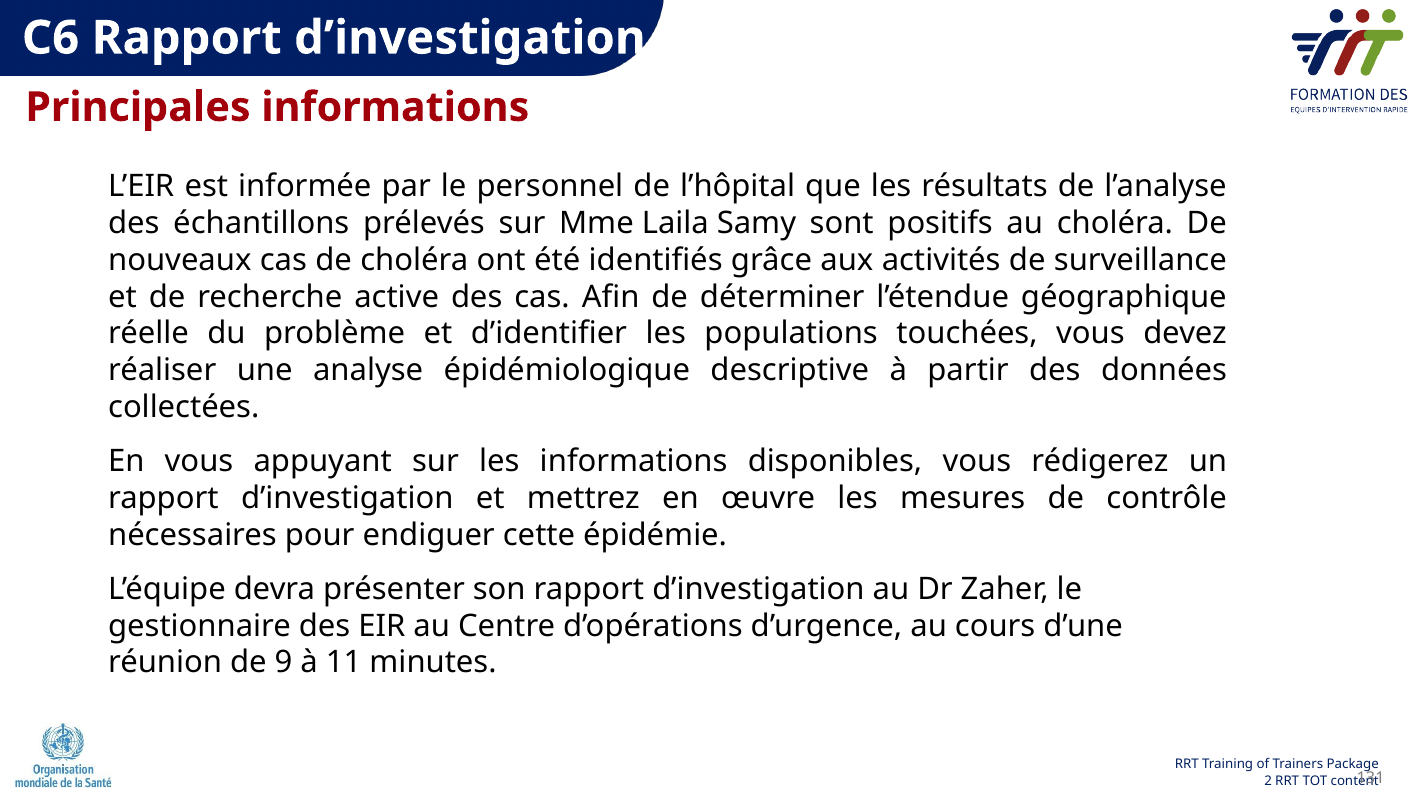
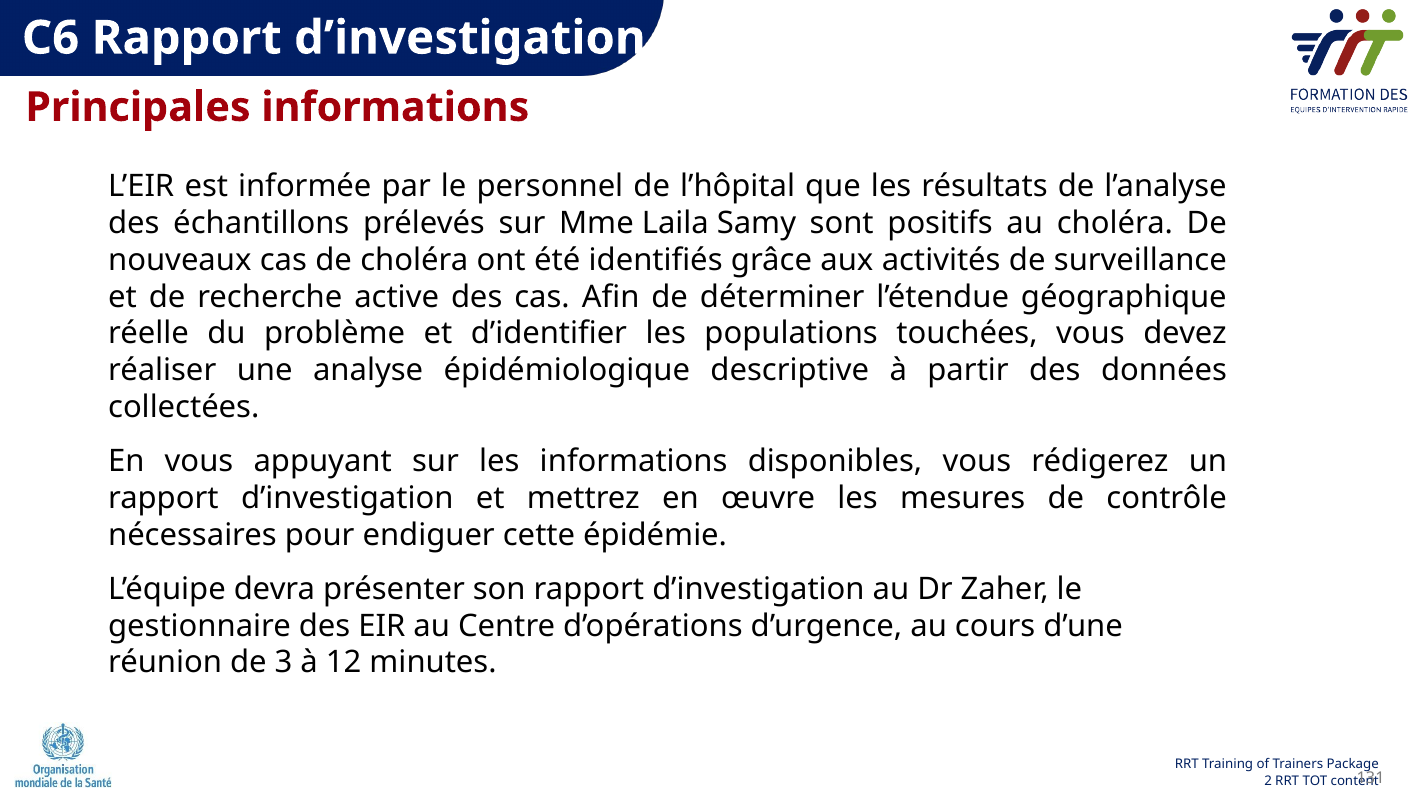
9: 9 -> 3 (284, 663)
11: 11 -> 12 (344, 663)
